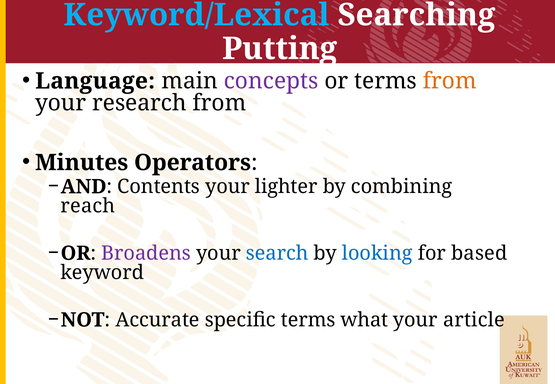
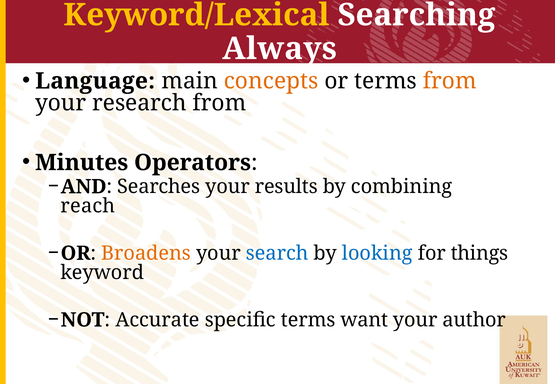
Keyword/Lexical colour: light blue -> yellow (196, 15)
Putting: Putting -> Always (279, 49)
concepts colour: purple -> orange (271, 81)
Contents: Contents -> Searches (159, 187)
lighter: lighter -> results (286, 187)
Broadens colour: purple -> orange (146, 253)
based: based -> things (479, 253)
what: what -> want (364, 320)
article: article -> author (474, 320)
